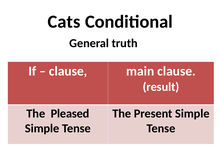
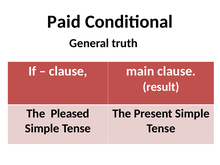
Cats: Cats -> Paid (64, 22)
